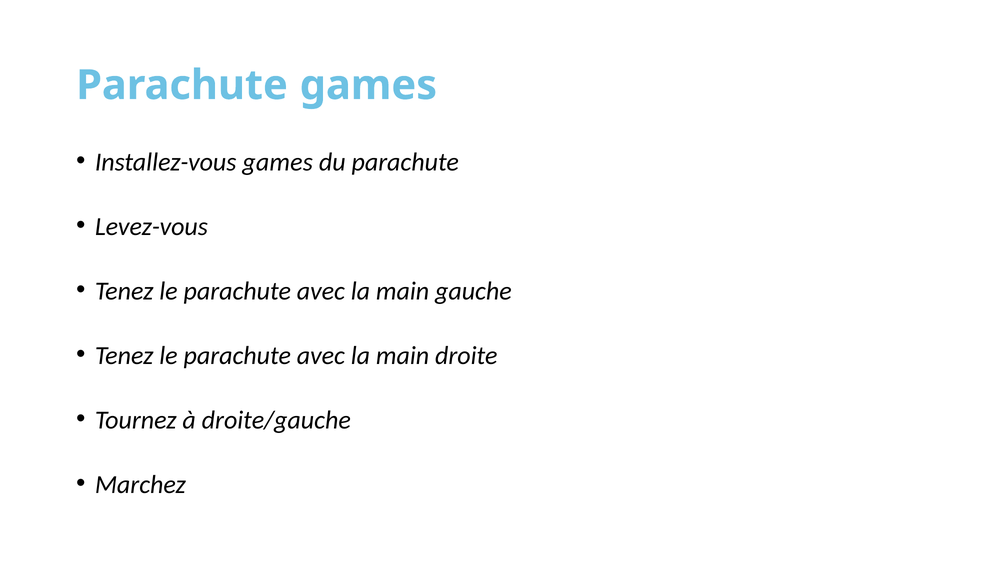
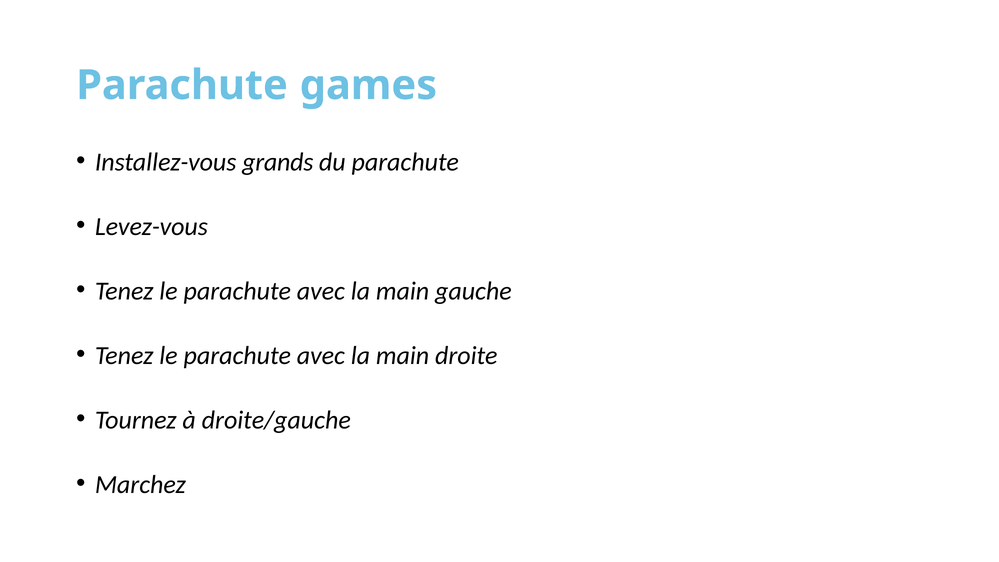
Installez-vous games: games -> grands (278, 162)
